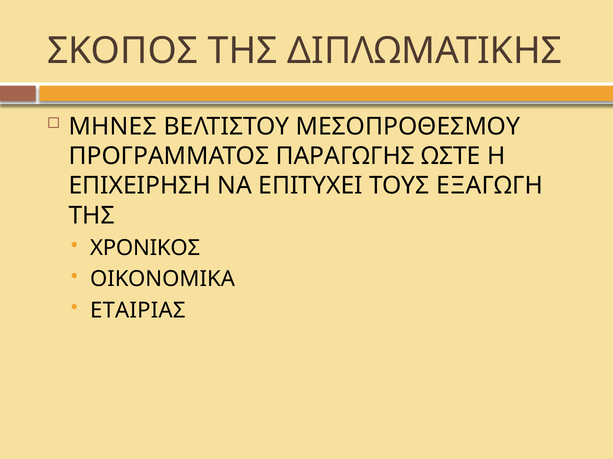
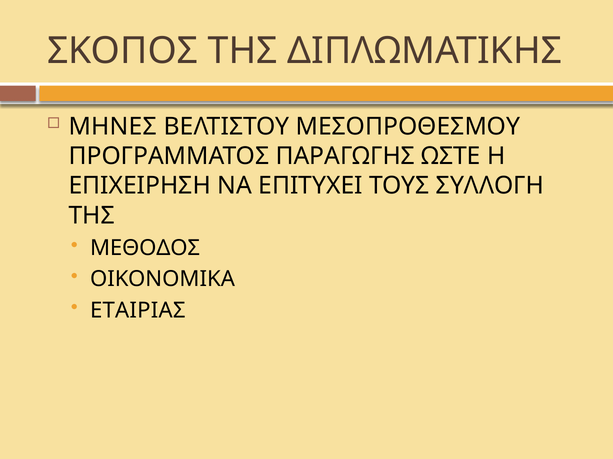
ΕΞΑΓΩΓΗ: ΕΞΑΓΩΓΗ -> ΣΥΛΛΟΓΗ (490, 186)
ΧΡΟΝΙΚΟΣ: ΧΡΟΝΙΚΟΣ -> ΜΕΘΟΔΟΣ (145, 248)
